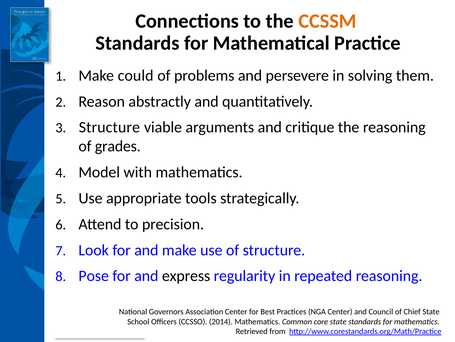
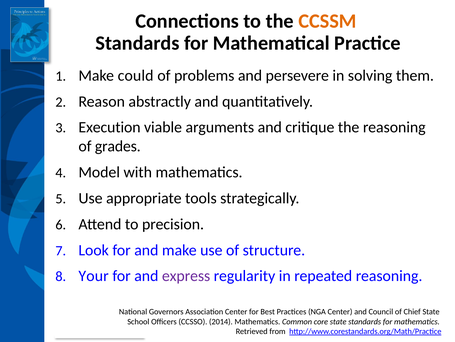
Structure: Structure -> Execution (110, 127)
Pose: Pose -> Your (94, 275)
express colour: black -> purple (186, 275)
